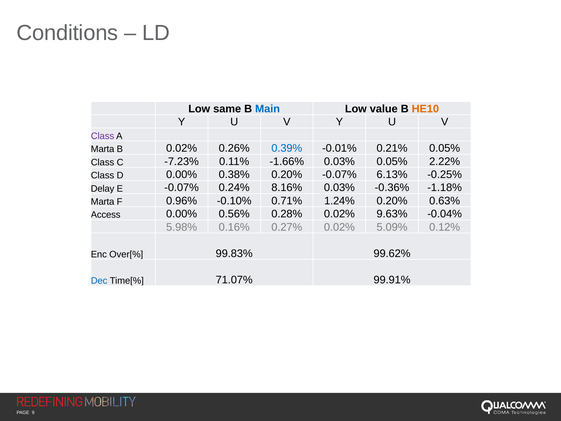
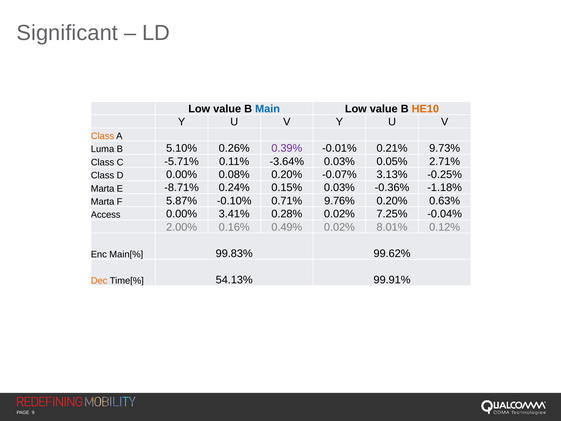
Conditions: Conditions -> Significant (67, 33)
same: same -> value (227, 109)
Class colour: purple -> orange (103, 136)
Marta: Marta -> Luma (103, 149)
B 0.02%: 0.02% -> 5.10% (182, 148)
0.39% colour: blue -> purple (287, 148)
0.21% 0.05%: 0.05% -> 9.73% (445, 148)
-7.23%: -7.23% -> -5.71% (182, 161)
-1.66%: -1.66% -> -3.64% (287, 161)
2.22%: 2.22% -> 2.71% (445, 161)
0.38%: 0.38% -> 0.08% (234, 174)
6.13%: 6.13% -> 3.13% (392, 174)
Delay: Delay -> Marta (103, 188)
E -0.07%: -0.07% -> -8.71% (182, 188)
8.16%: 8.16% -> 0.15% (287, 188)
0.96%: 0.96% -> 5.87% (182, 201)
1.24%: 1.24% -> 9.76% (339, 201)
0.56%: 0.56% -> 3.41% (234, 214)
9.63%: 9.63% -> 7.25% (392, 214)
5.98%: 5.98% -> 2.00% (182, 227)
0.27%: 0.27% -> 0.49% (287, 227)
5.09%: 5.09% -> 8.01% (392, 227)
Over[%: Over[% -> Main[% (126, 254)
Dec colour: blue -> orange (99, 281)
71.07%: 71.07% -> 54.13% (234, 280)
